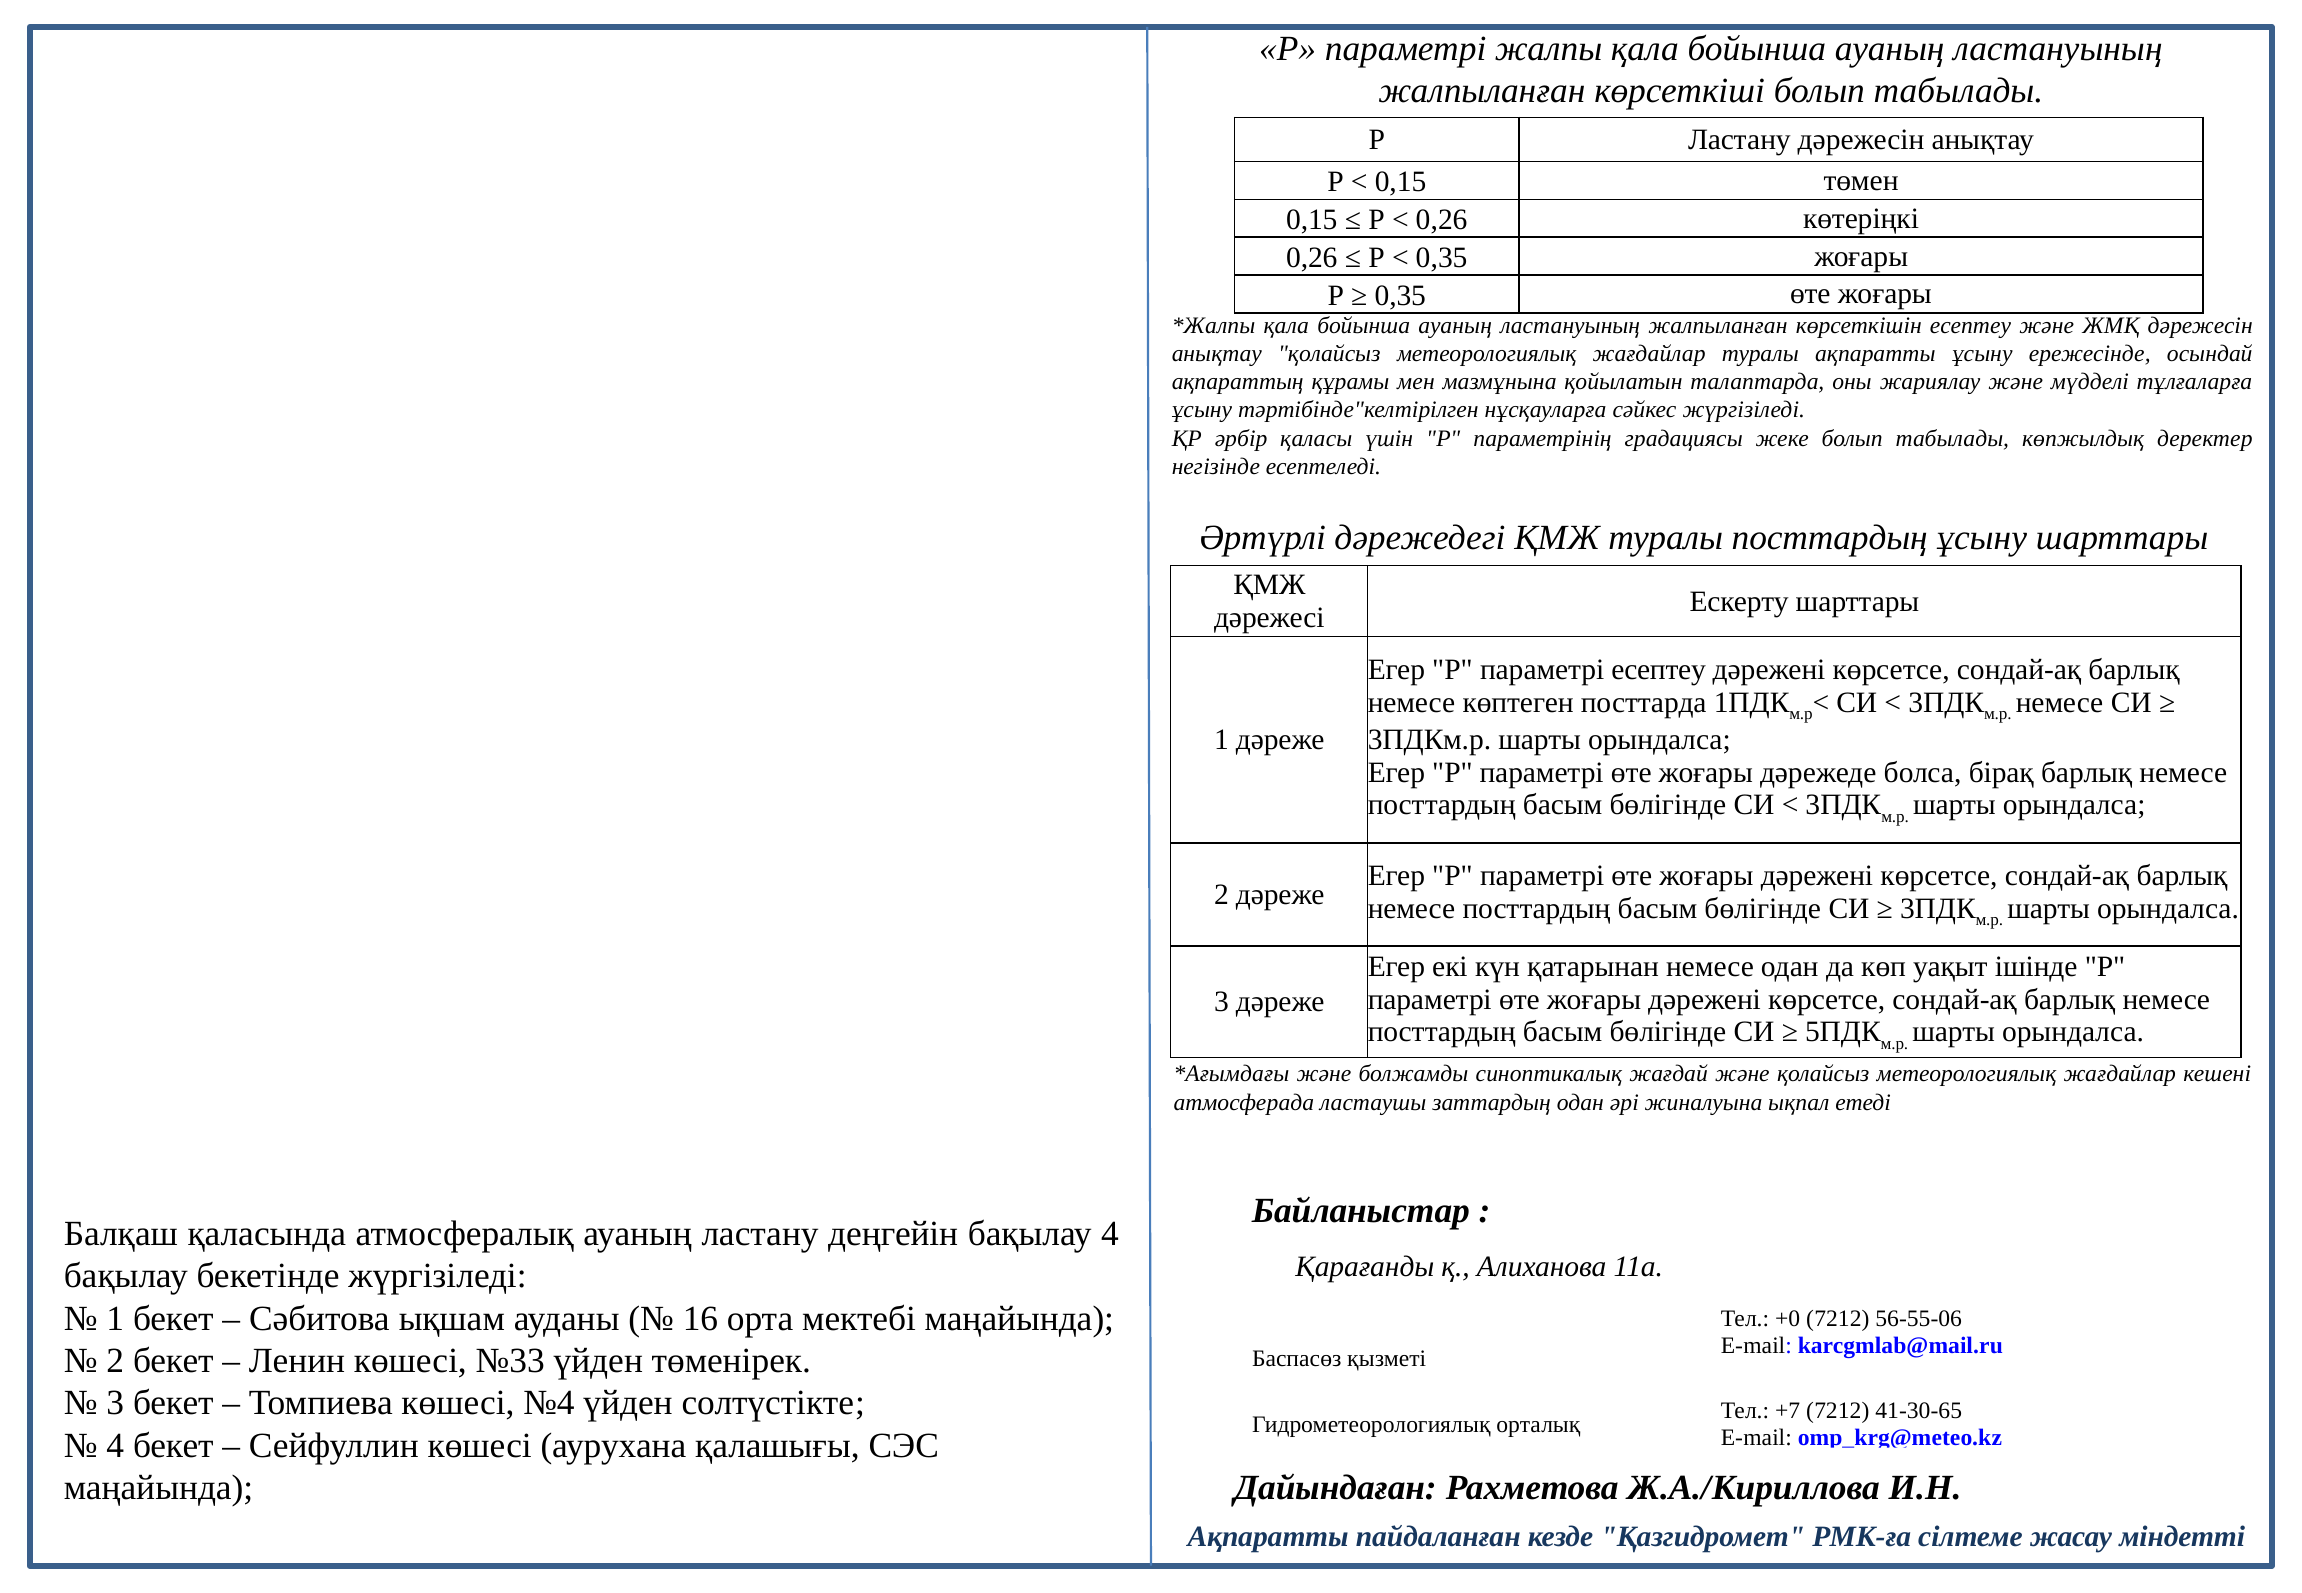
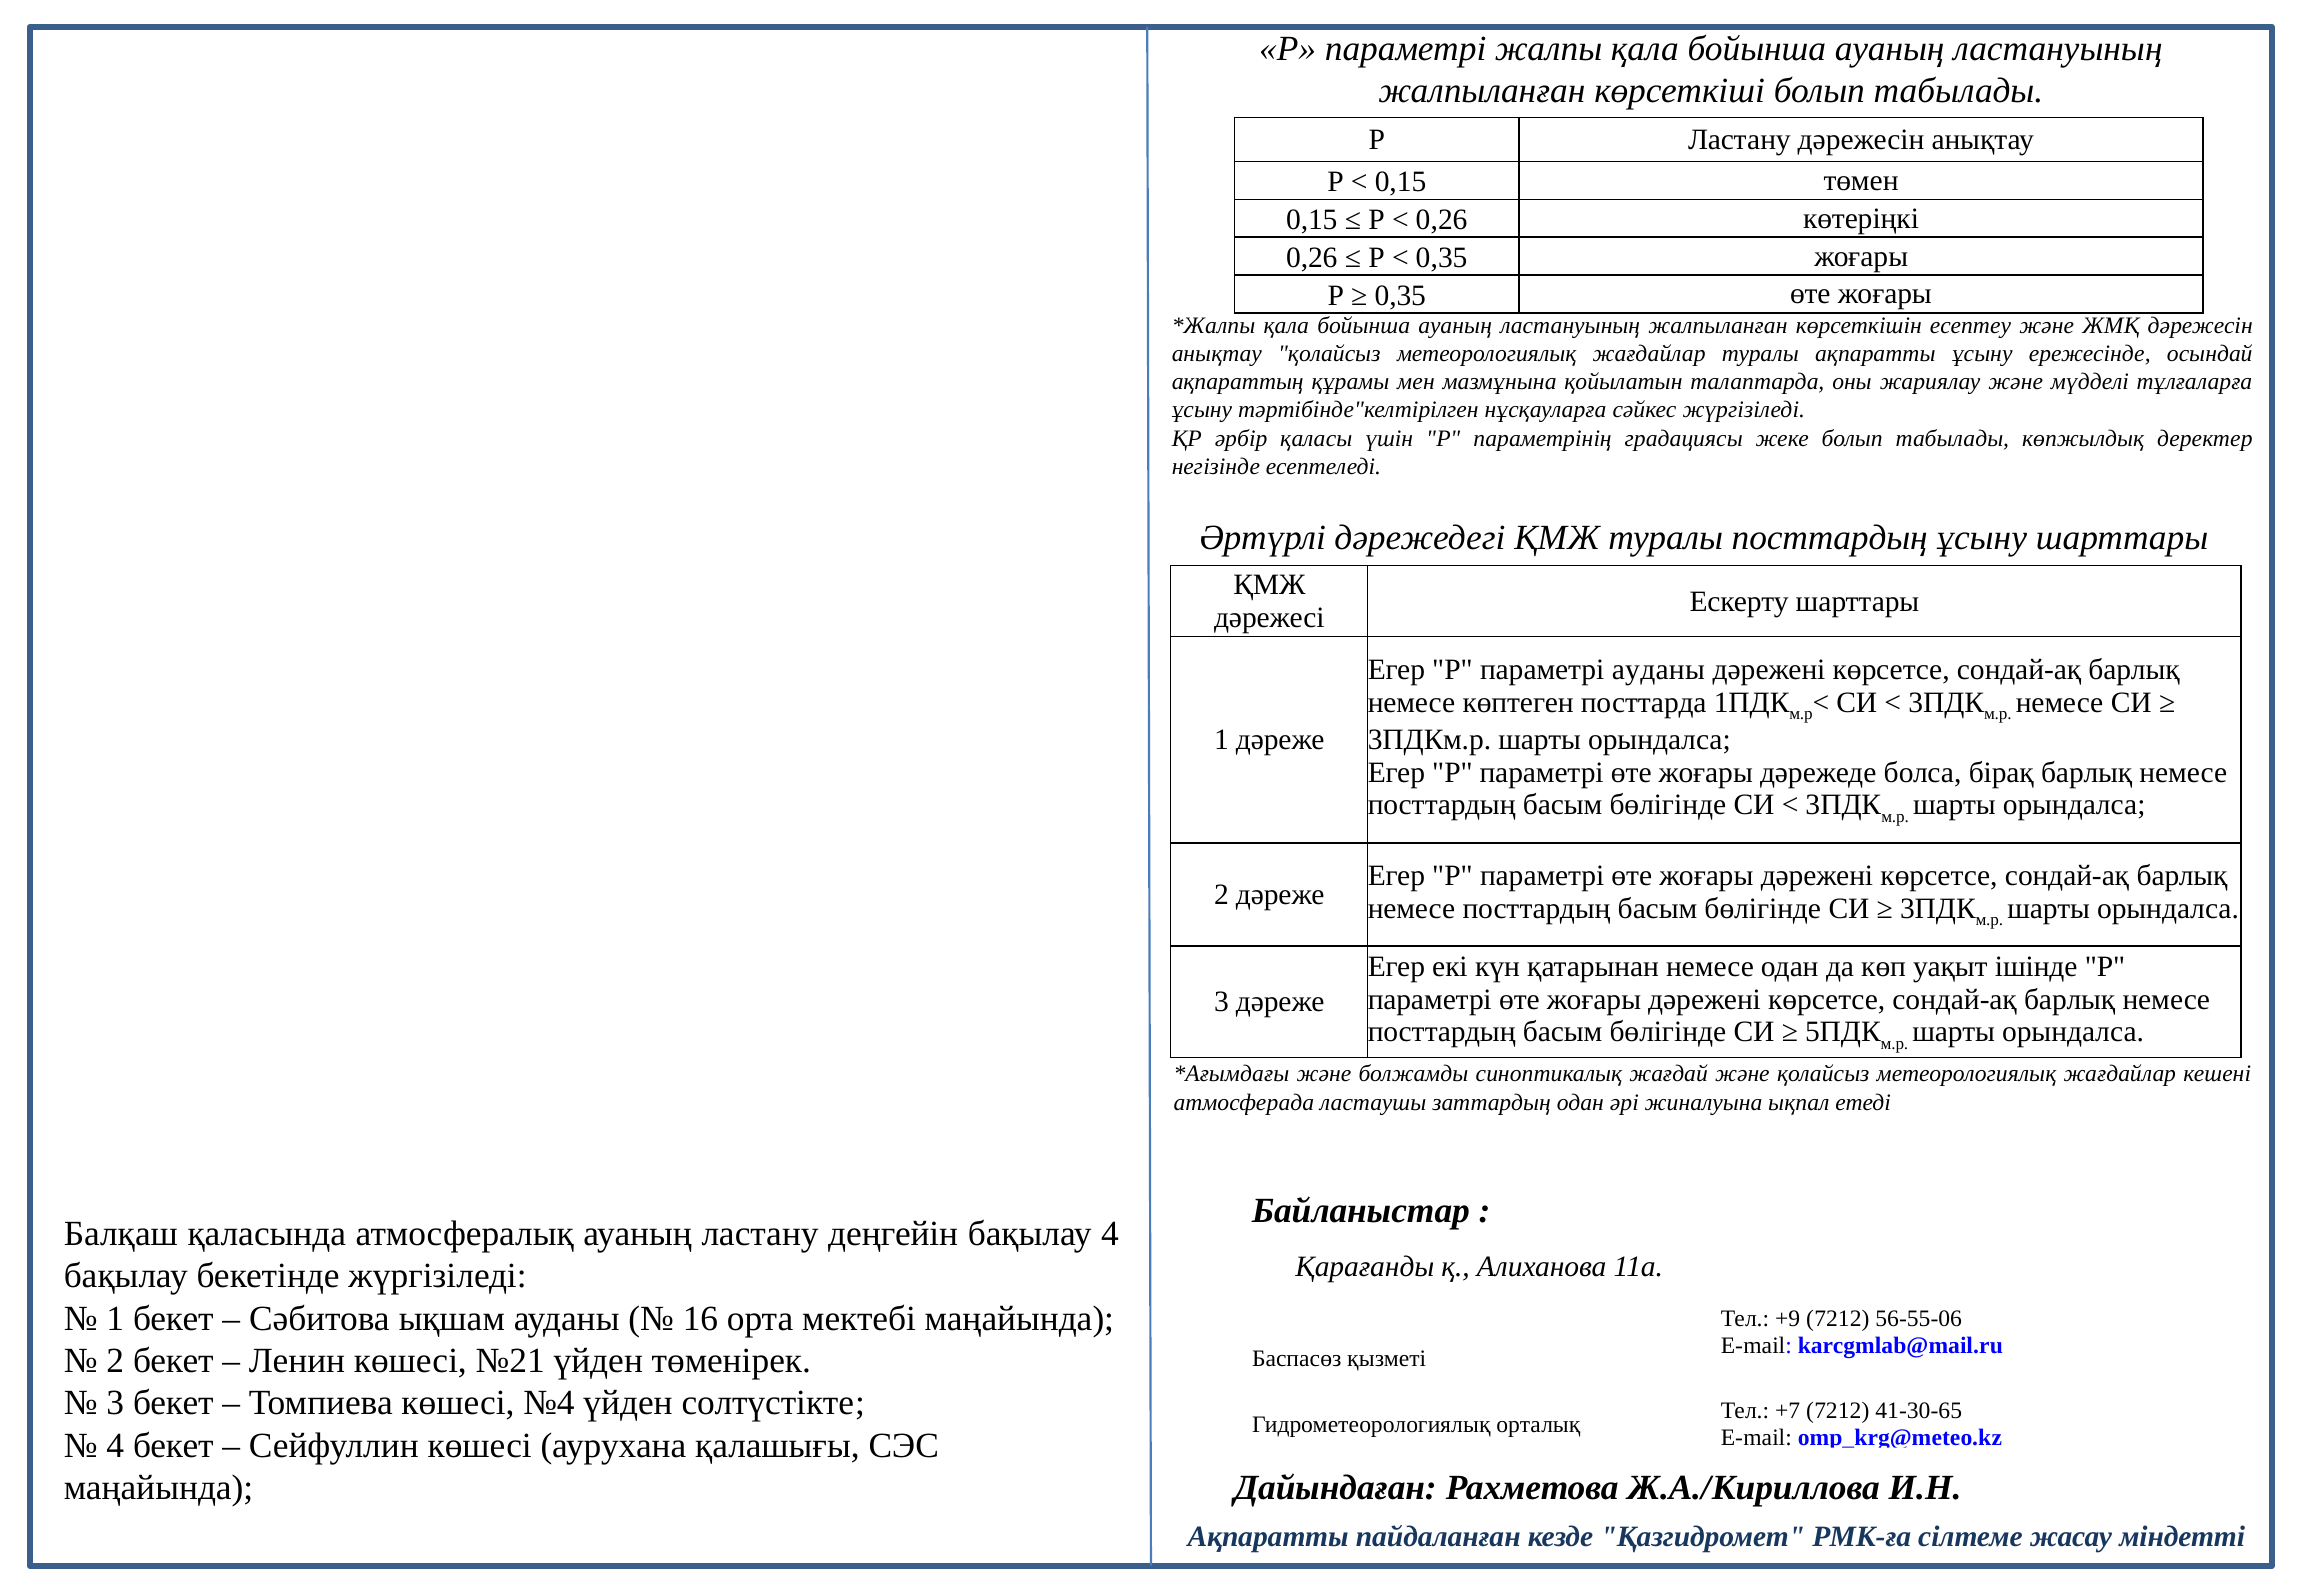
параметрі есептеу: есептеу -> ауданы (1658, 670)
+0: +0 -> +9 (1788, 1320)
№33: №33 -> №21 (510, 1361)
